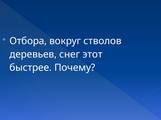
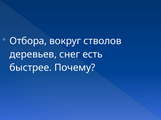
этот: этот -> есть (93, 55)
